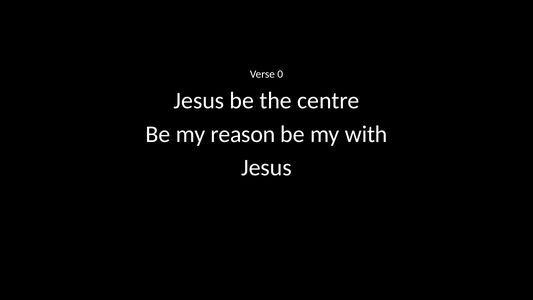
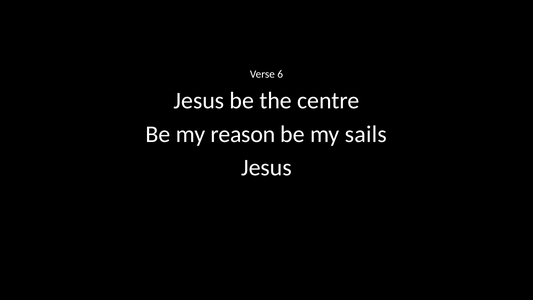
0: 0 -> 6 (280, 74)
with: with -> sails (366, 134)
